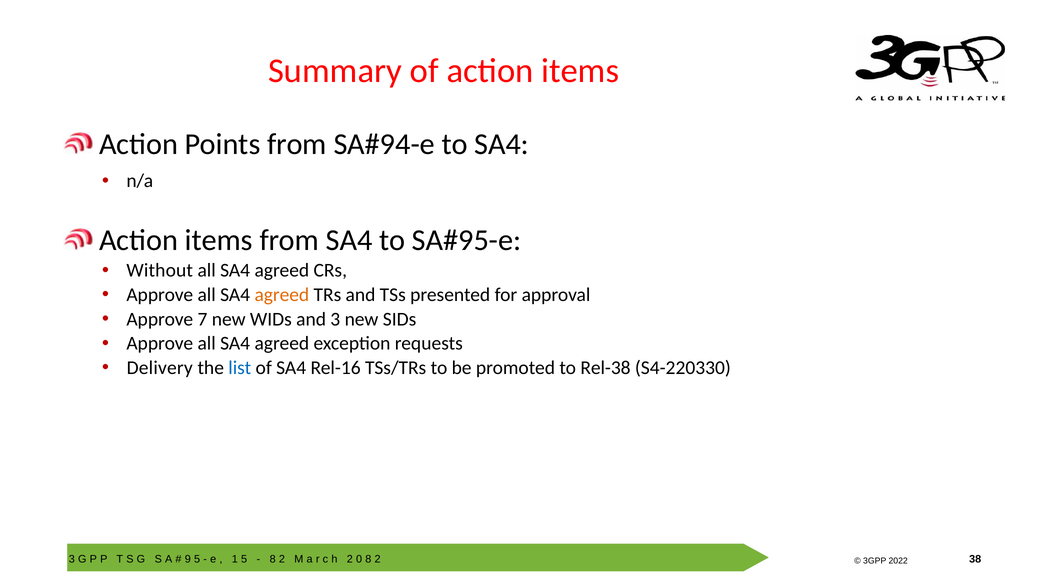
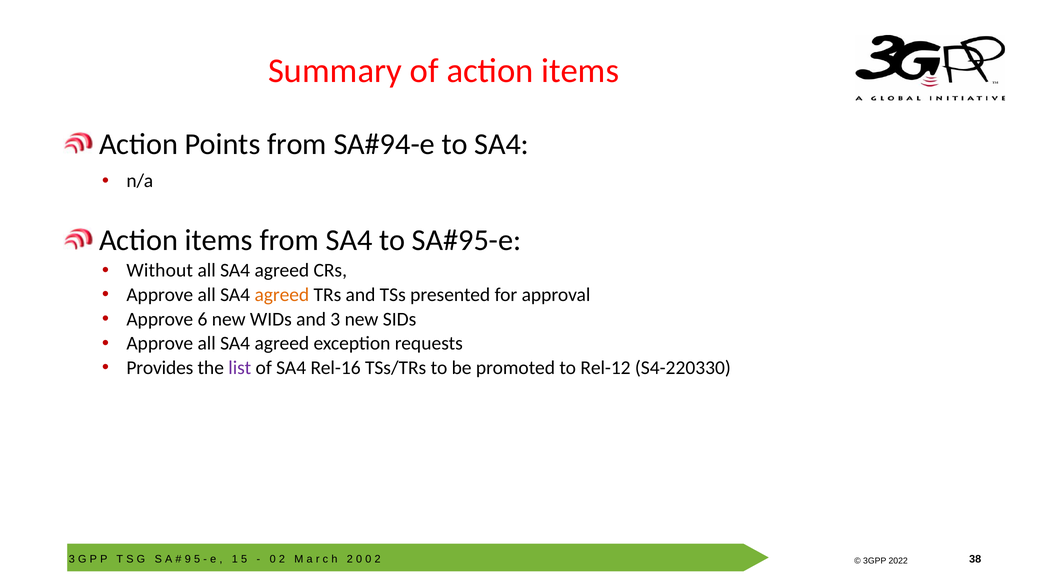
7: 7 -> 6 (202, 319)
Delivery: Delivery -> Provides (160, 368)
list colour: blue -> purple (240, 368)
Rel-38: Rel-38 -> Rel-12 (605, 368)
8: 8 -> 0 (273, 559)
8: 8 -> 0 (368, 559)
